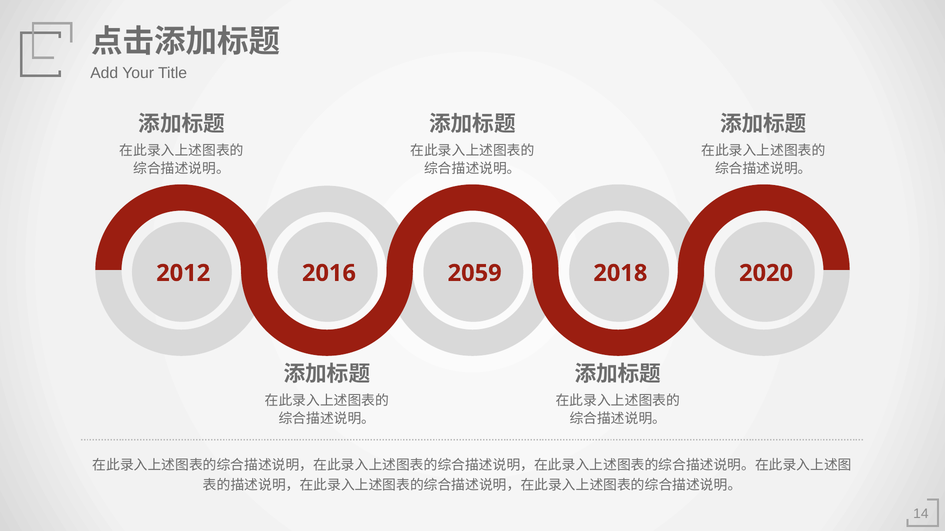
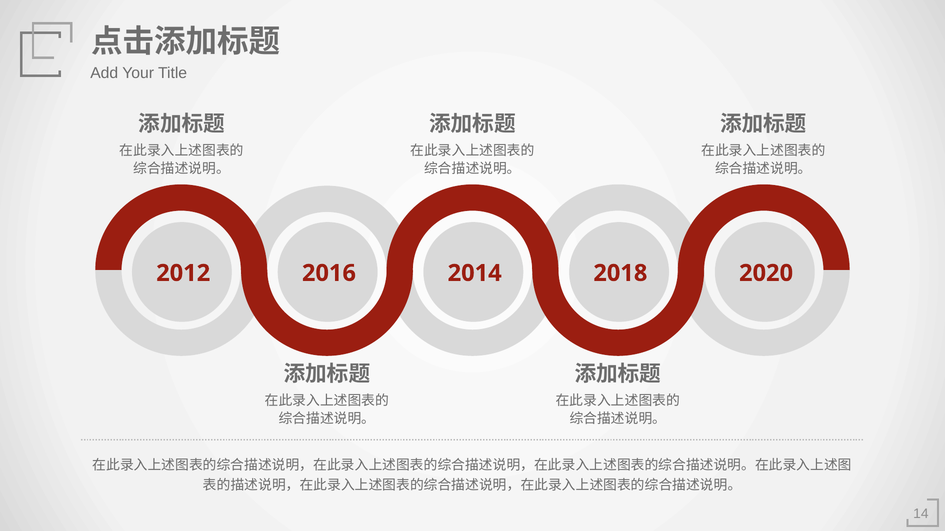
2059: 2059 -> 2014 (475, 273)
